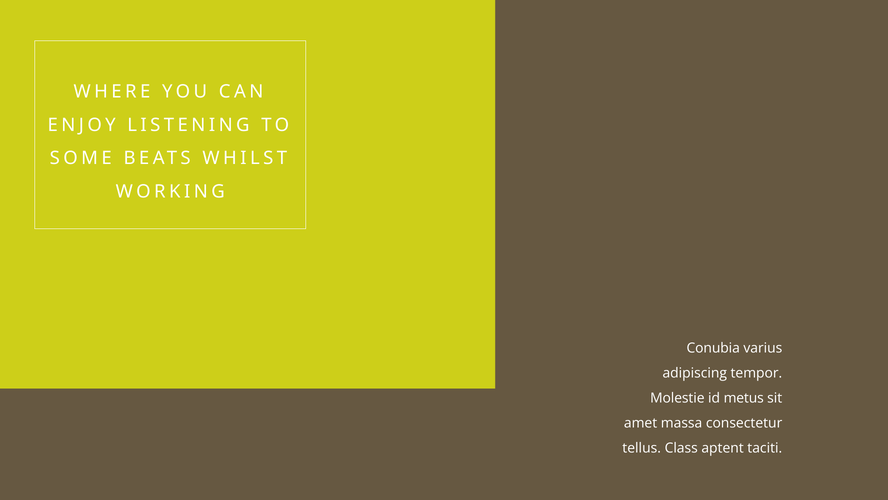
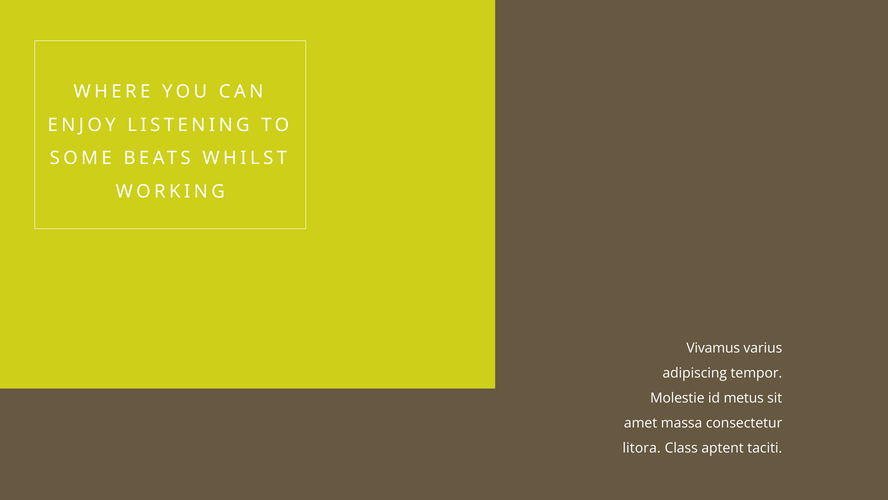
Conubia: Conubia -> Vivamus (713, 348)
tellus: tellus -> litora (642, 448)
